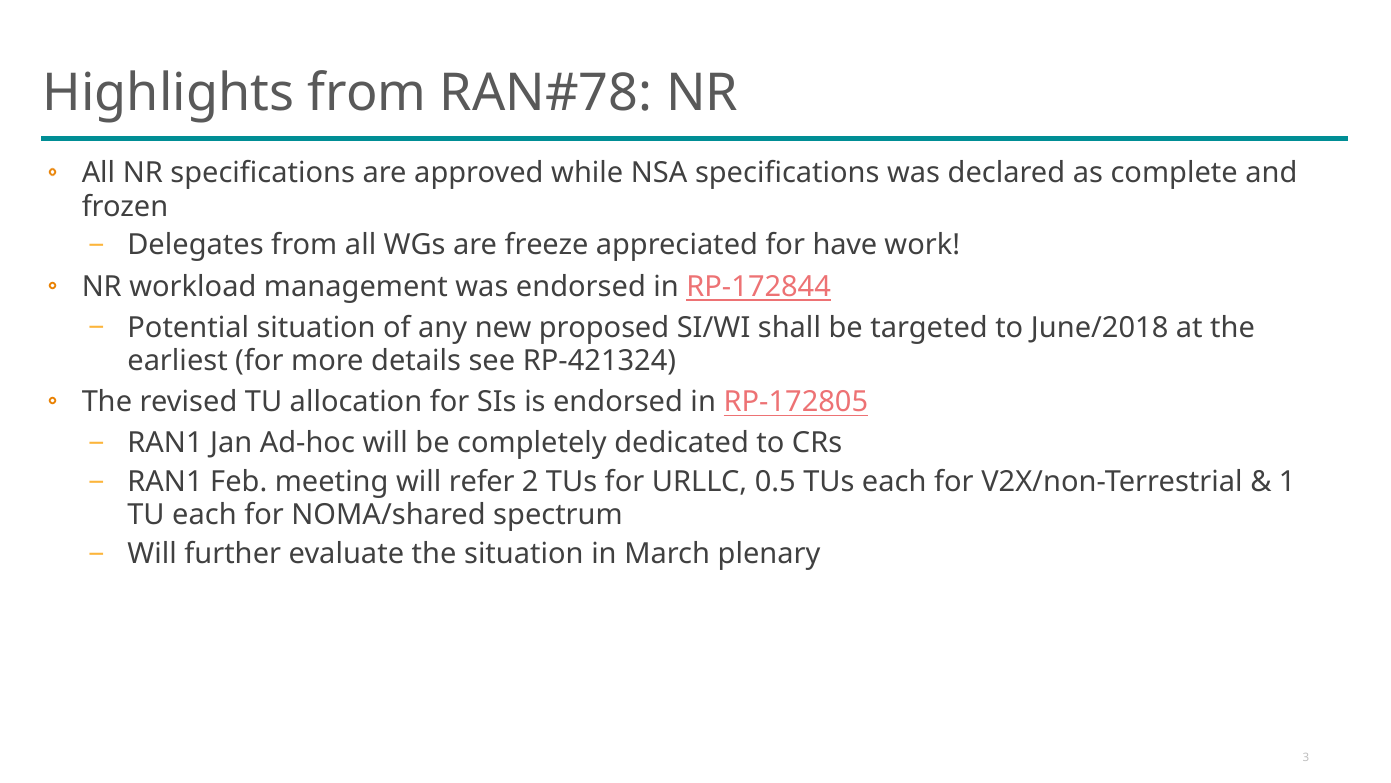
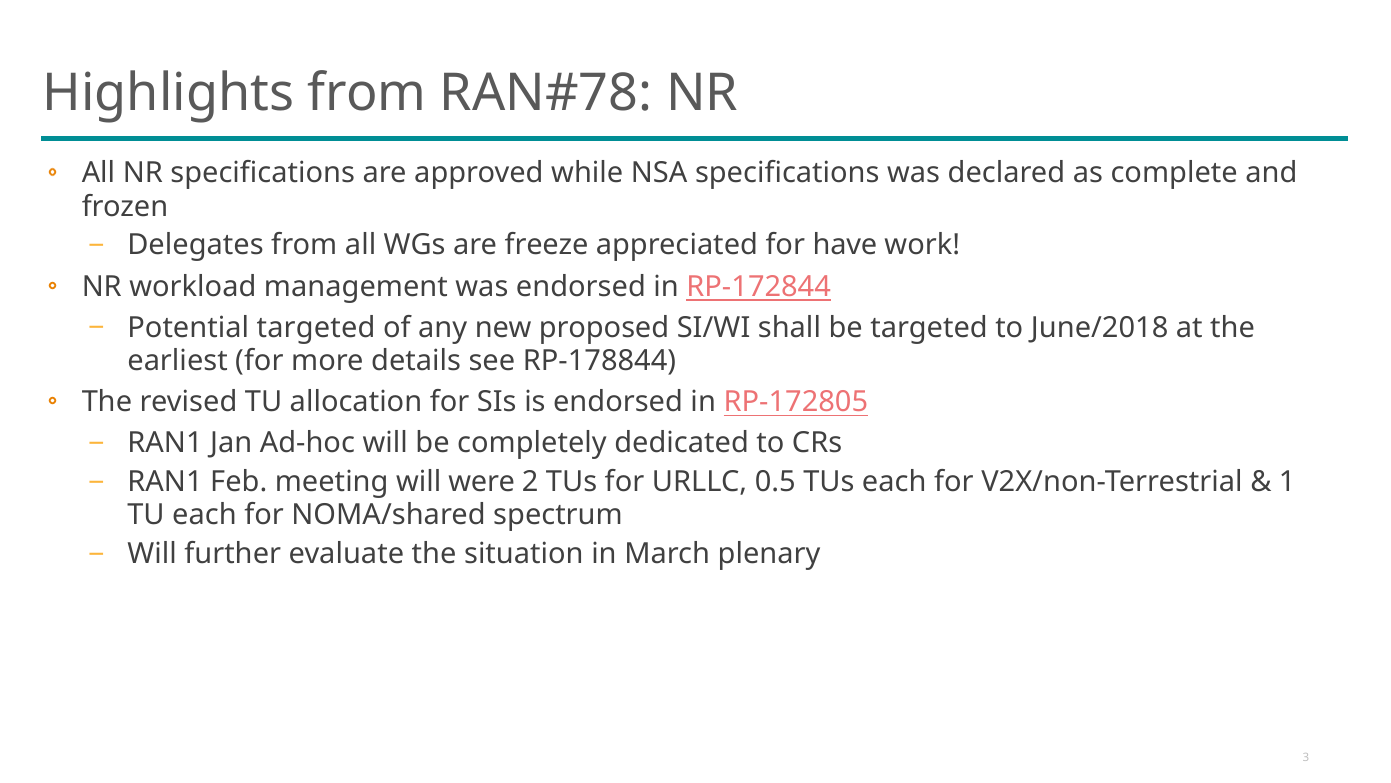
Potential situation: situation -> targeted (316, 328)
RP-421324: RP-421324 -> RP-178844 (599, 361)
refer: refer -> were (482, 482)
